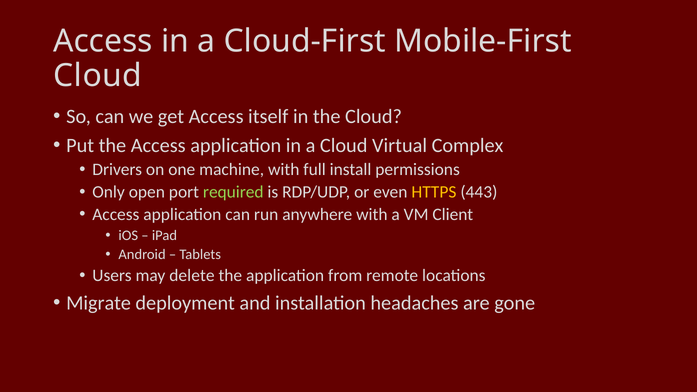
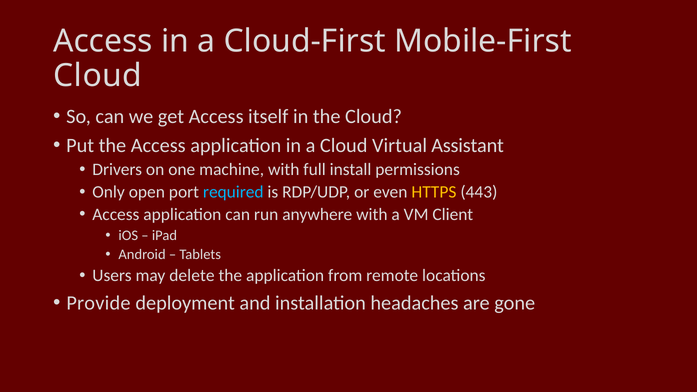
Complex: Complex -> Assistant (468, 146)
required colour: light green -> light blue (233, 192)
Migrate: Migrate -> Provide (98, 303)
